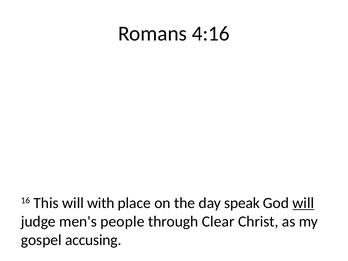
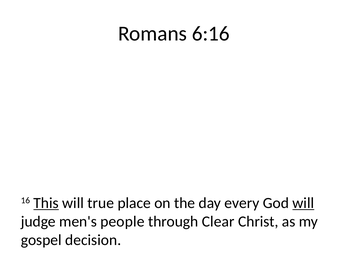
4:16: 4:16 -> 6:16 (211, 34)
This underline: none -> present (46, 203)
with: with -> true (101, 203)
speak: speak -> every (242, 203)
accusing: accusing -> decision (93, 240)
